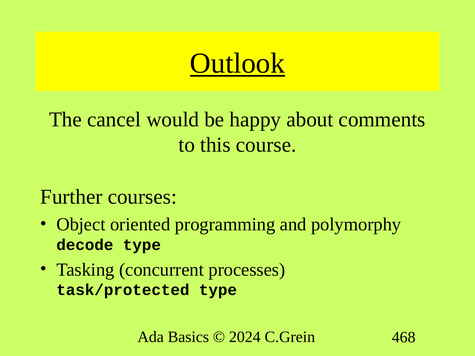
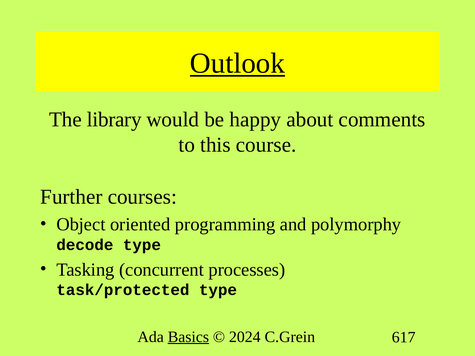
cancel: cancel -> library (114, 119)
Basics underline: none -> present (188, 337)
468: 468 -> 617 (404, 338)
